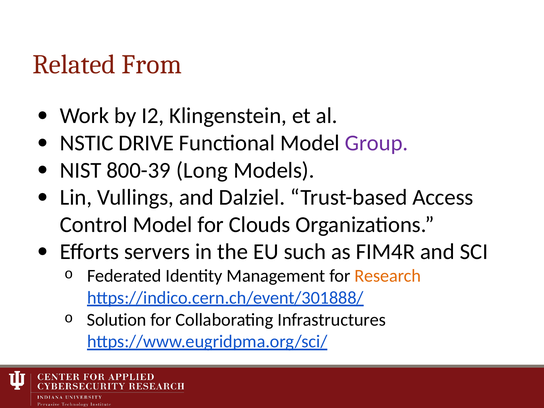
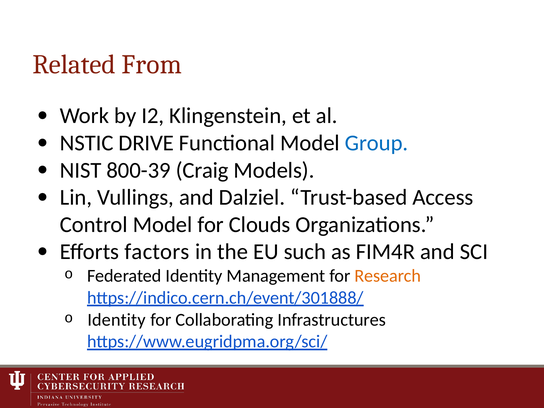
Group colour: purple -> blue (377, 143)
Long: Long -> Craig (202, 170)
servers: servers -> factors (157, 252)
Solution: Solution -> Identity (117, 320)
